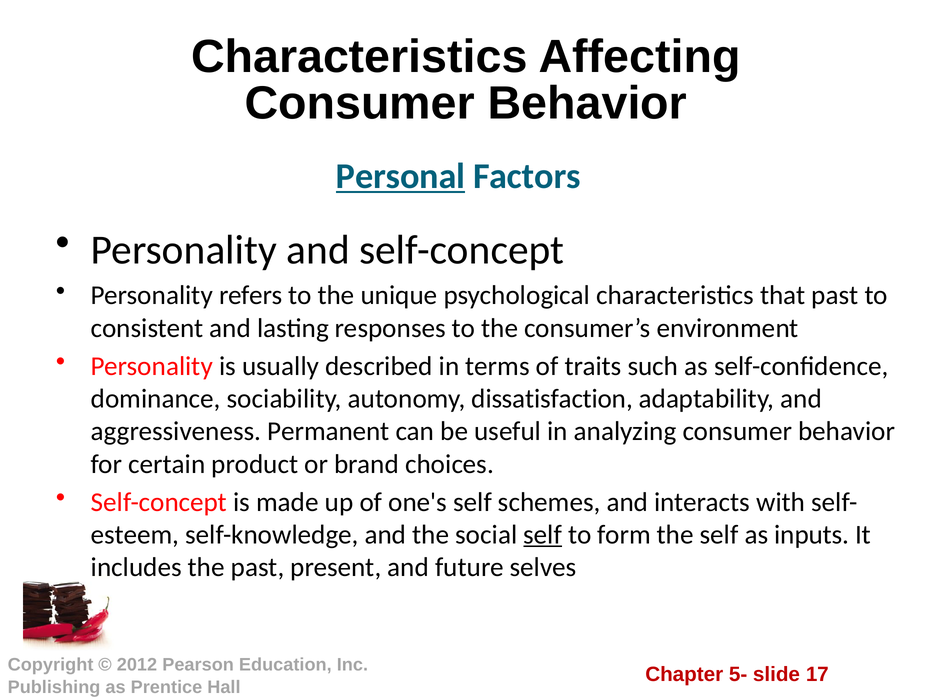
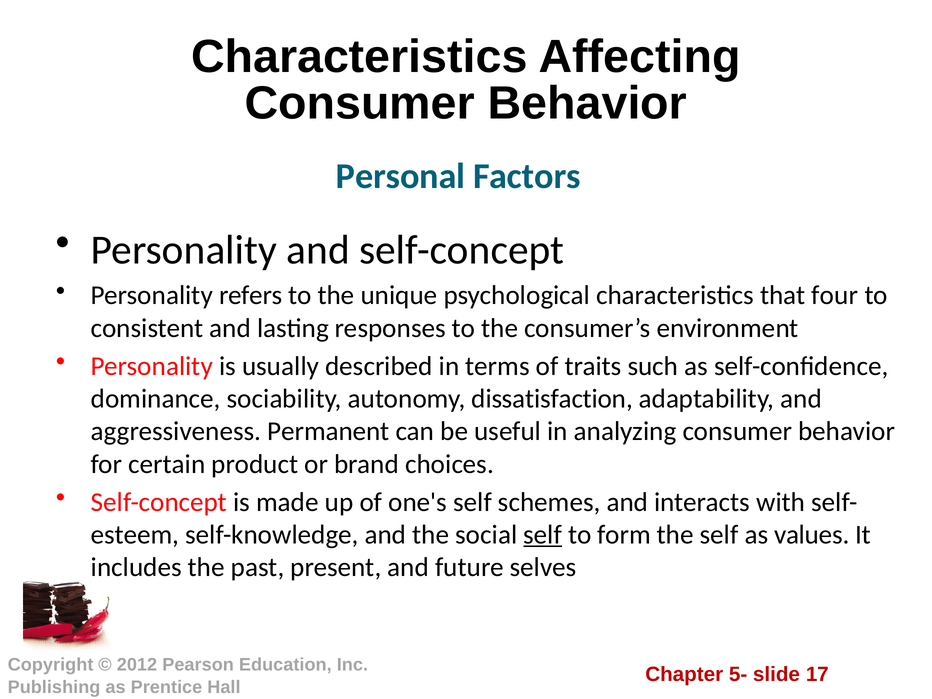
Personal underline: present -> none (401, 177)
that past: past -> four (835, 296)
inputs: inputs -> values (812, 535)
